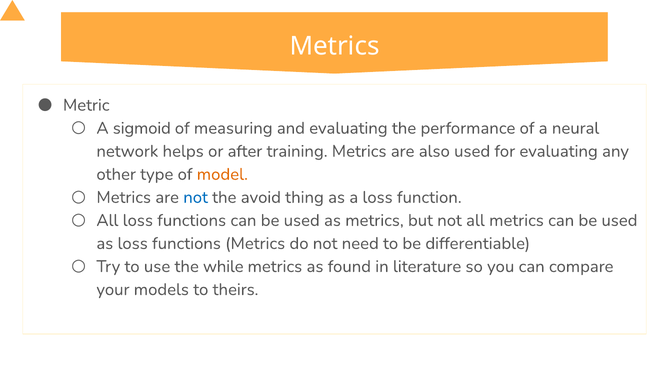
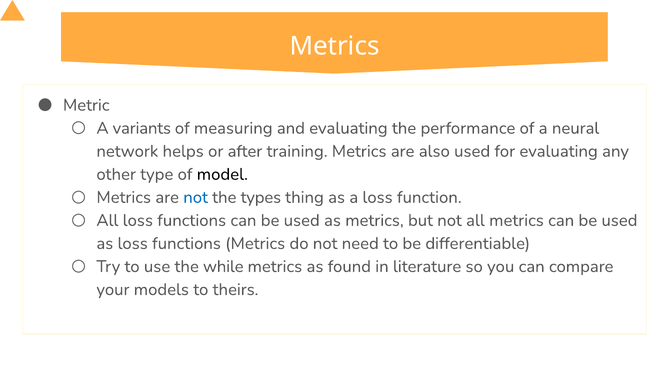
sigmoid: sigmoid -> variants (142, 128)
model colour: orange -> black (222, 174)
avoid: avoid -> types (261, 197)
